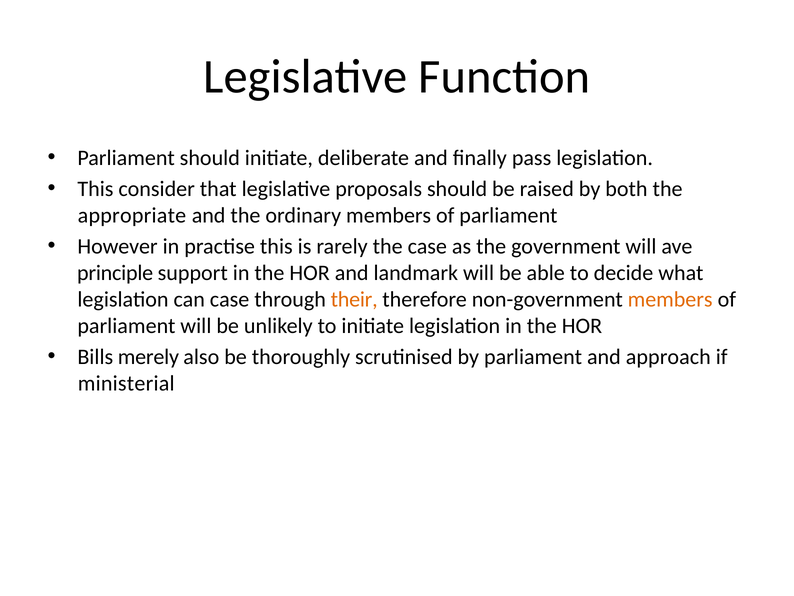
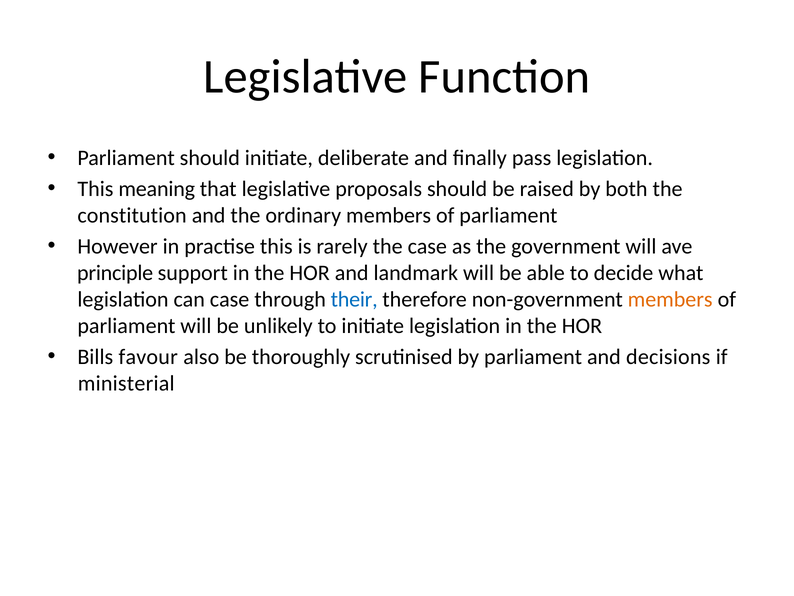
consider: consider -> meaning (157, 189)
appropriate: appropriate -> constitution (132, 215)
their colour: orange -> blue (354, 299)
merely: merely -> favour (148, 357)
approach: approach -> decisions (668, 357)
